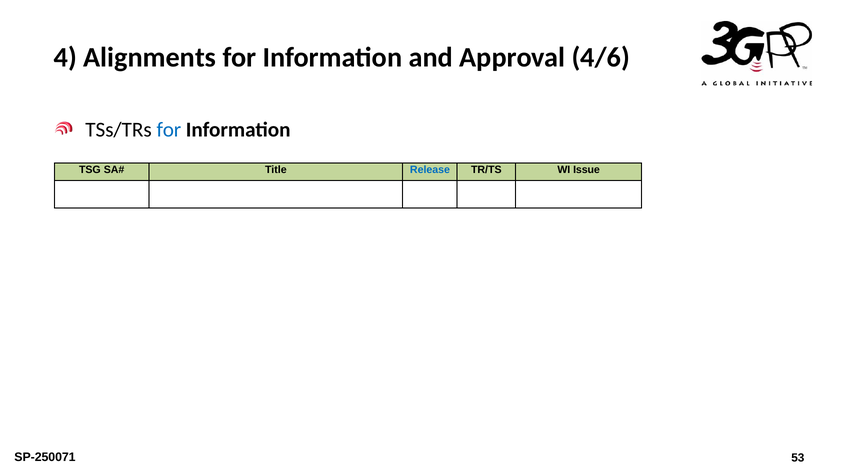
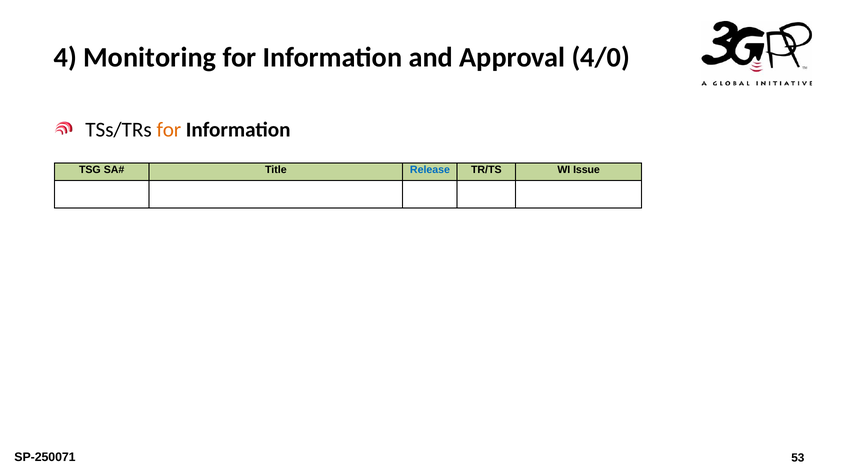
Alignments: Alignments -> Monitoring (150, 58)
4/6: 4/6 -> 4/0 (601, 58)
for colour: blue -> orange (169, 130)
